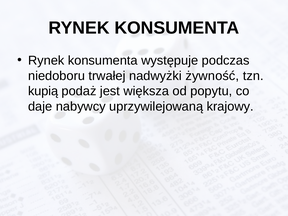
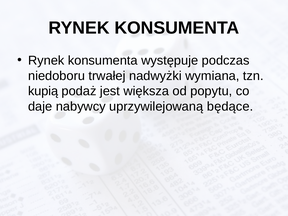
żywność: żywność -> wymiana (212, 76)
krajowy: krajowy -> będące (230, 107)
